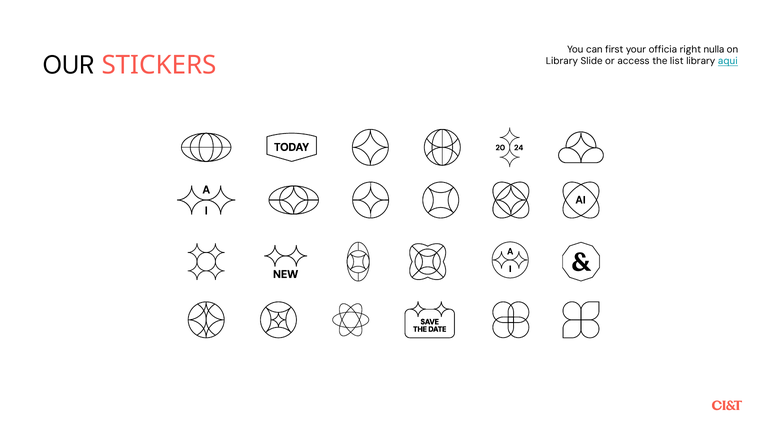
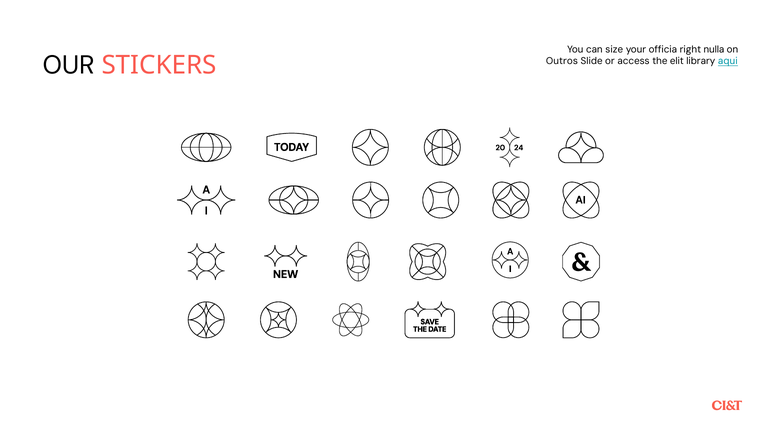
first: first -> size (614, 50)
Library: Library -> Outros (562, 61)
list: list -> elit (677, 61)
